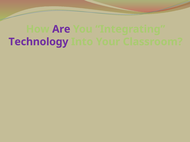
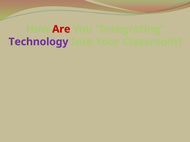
Are colour: purple -> red (61, 29)
